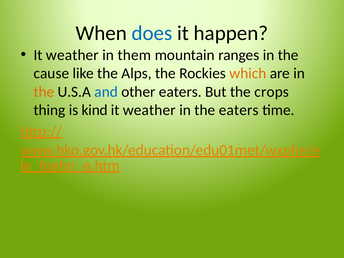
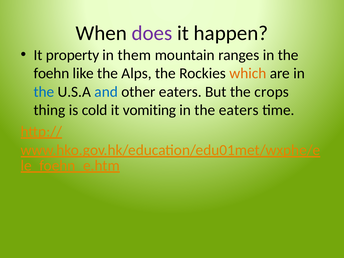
does colour: blue -> purple (152, 33)
weather: weather -> property (73, 55)
cause: cause -> foehn (51, 73)
the colour: orange -> blue (44, 92)
kind: kind -> cold (95, 110)
weather: weather -> vomiting (149, 110)
